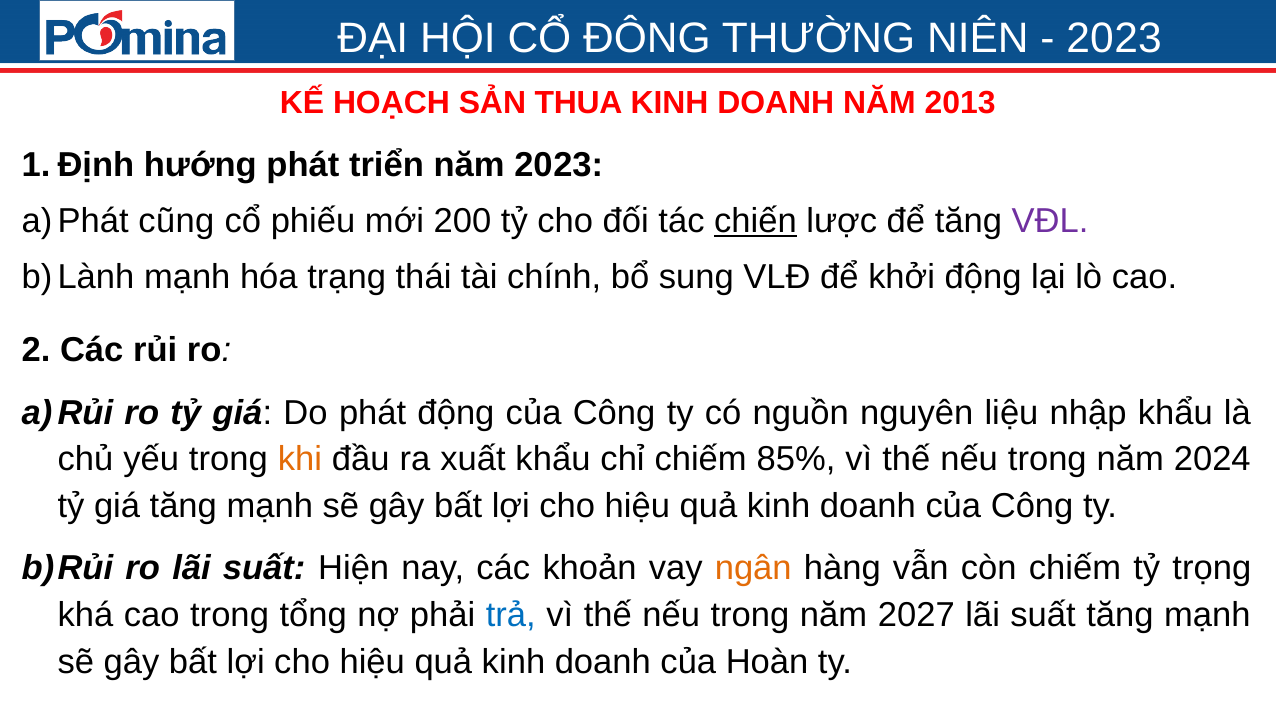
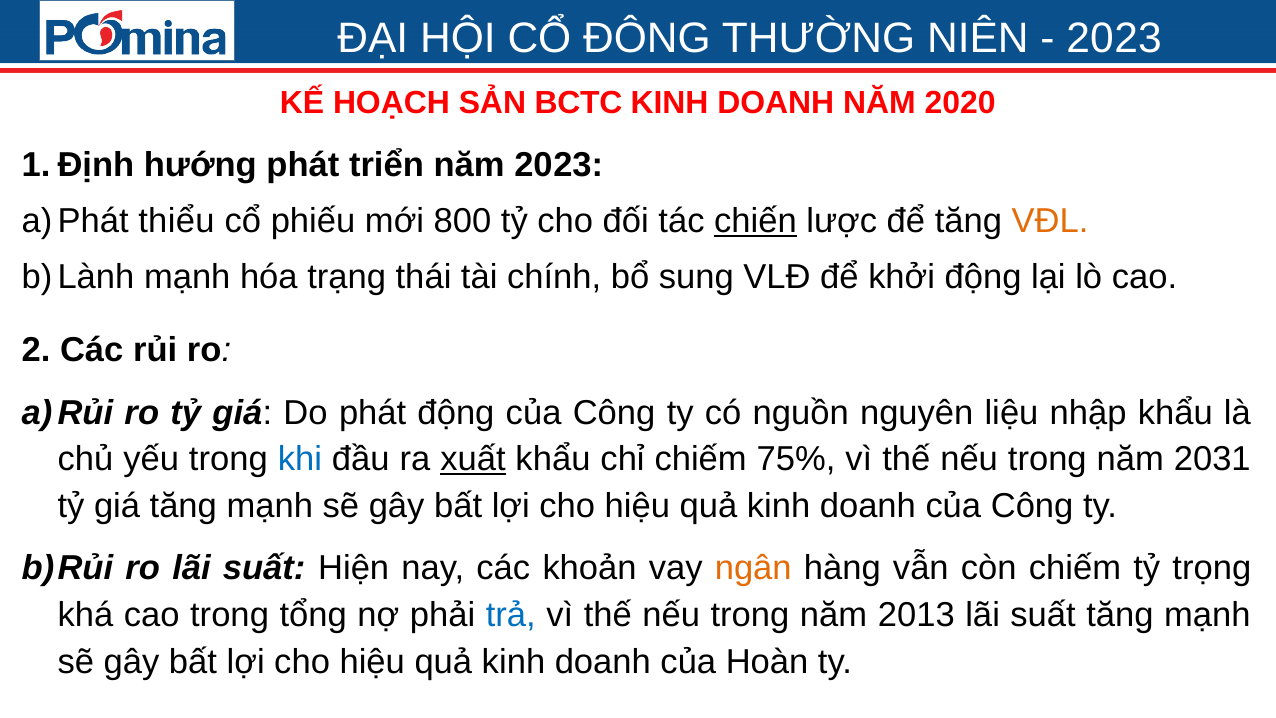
THUA: THUA -> BCTC (578, 103)
2013: 2013 -> 2020 (960, 103)
cũng: cũng -> thiểu (176, 221)
200: 200 -> 800 (462, 221)
VĐL colour: purple -> orange (1050, 221)
khi colour: orange -> blue (300, 459)
xuất underline: none -> present (473, 459)
85%: 85% -> 75% (796, 459)
2024: 2024 -> 2031 (1212, 459)
2027: 2027 -> 2013 (916, 615)
